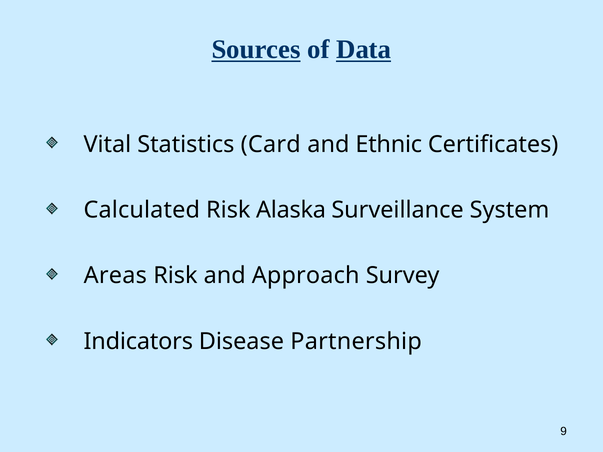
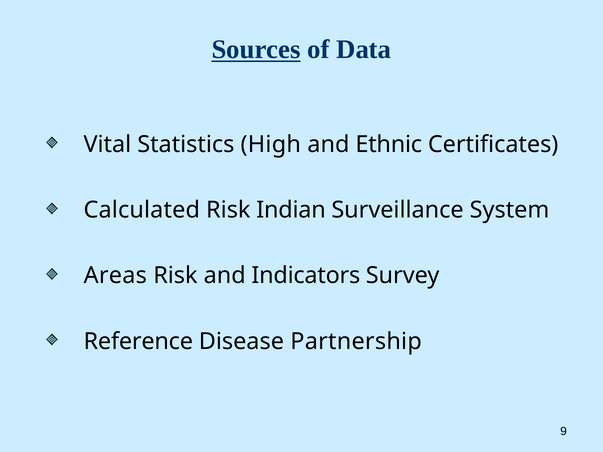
Data underline: present -> none (364, 50)
Card: Card -> High (271, 144)
Alaska: Alaska -> Indian (291, 210)
Approach: Approach -> Indicators (306, 276)
Indicators: Indicators -> Reference (138, 342)
